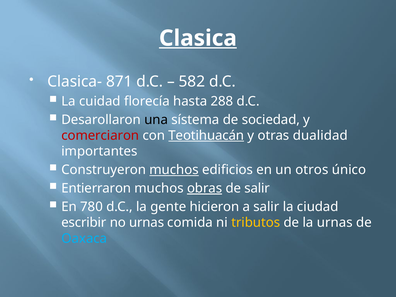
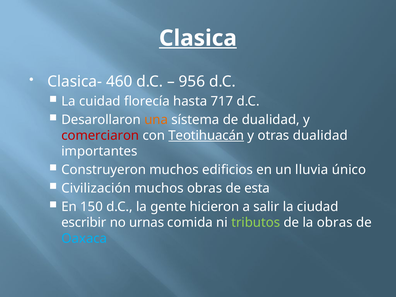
871: 871 -> 460 (119, 82)
582: 582 -> 956 (192, 82)
288: 288 -> 717 (222, 101)
una colour: black -> orange (156, 120)
de sociedad: sociedad -> dualidad (271, 120)
muchos underline: present -> none (174, 170)
otros: otros -> lluvia (312, 170)
Entierraron: Entierraron -> Civilización (96, 188)
obras underline: present -> none (205, 188)
de salir: salir -> esta (257, 188)
780: 780 -> 150 (92, 207)
tributos colour: yellow -> light green (256, 223)
la urnas: urnas -> obras (335, 223)
